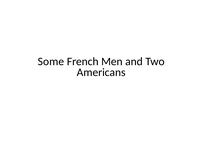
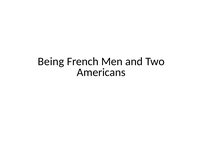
Some: Some -> Being (51, 62)
